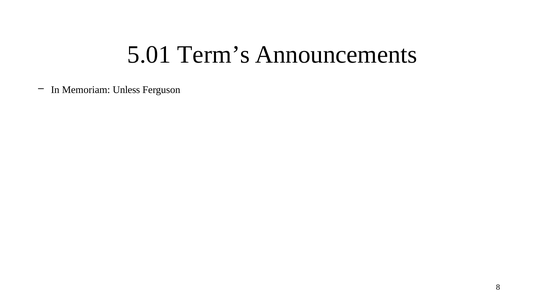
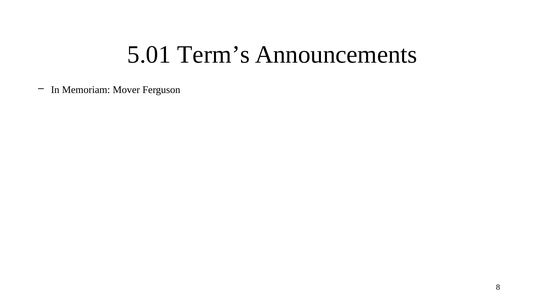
Unless: Unless -> Mover (126, 90)
